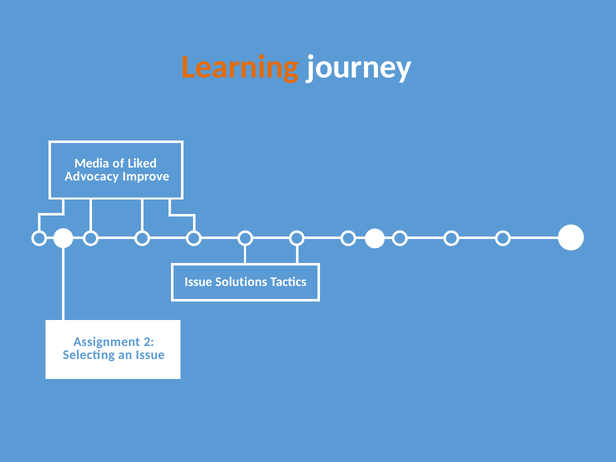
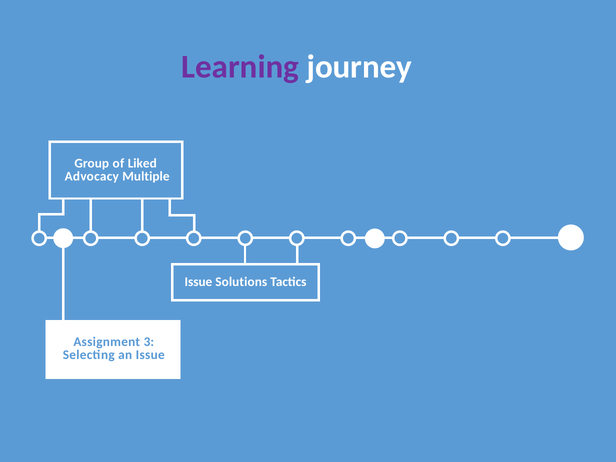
Learning colour: orange -> purple (240, 67)
Media: Media -> Group (92, 163)
Improve: Improve -> Multiple (146, 176)
2: 2 -> 3 (149, 342)
